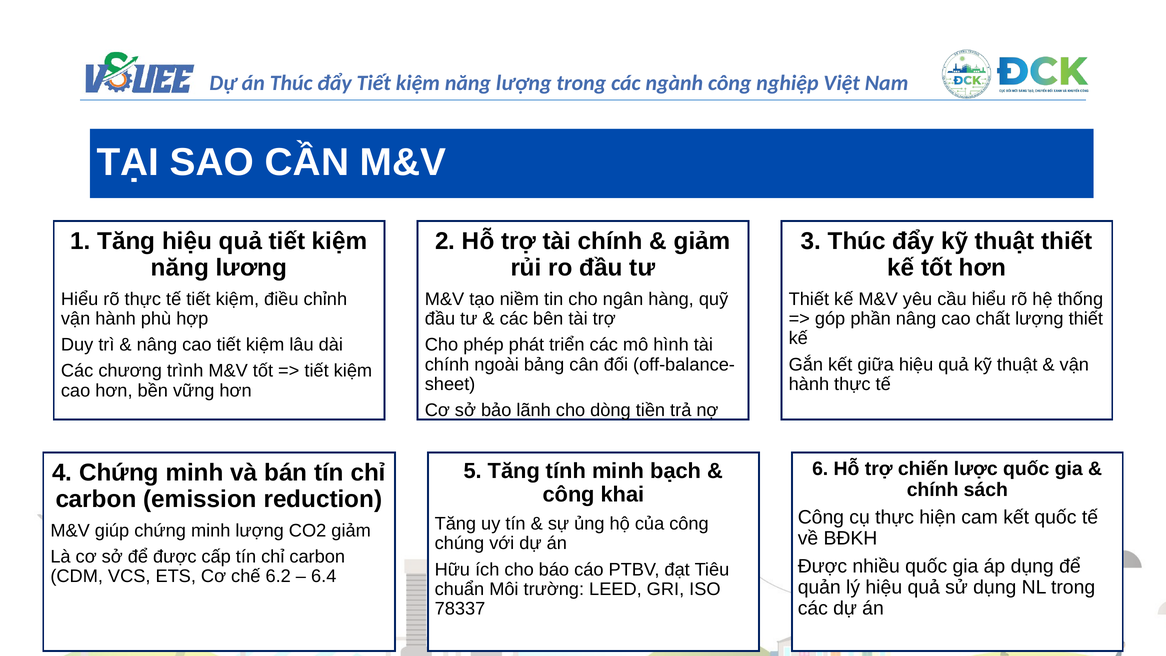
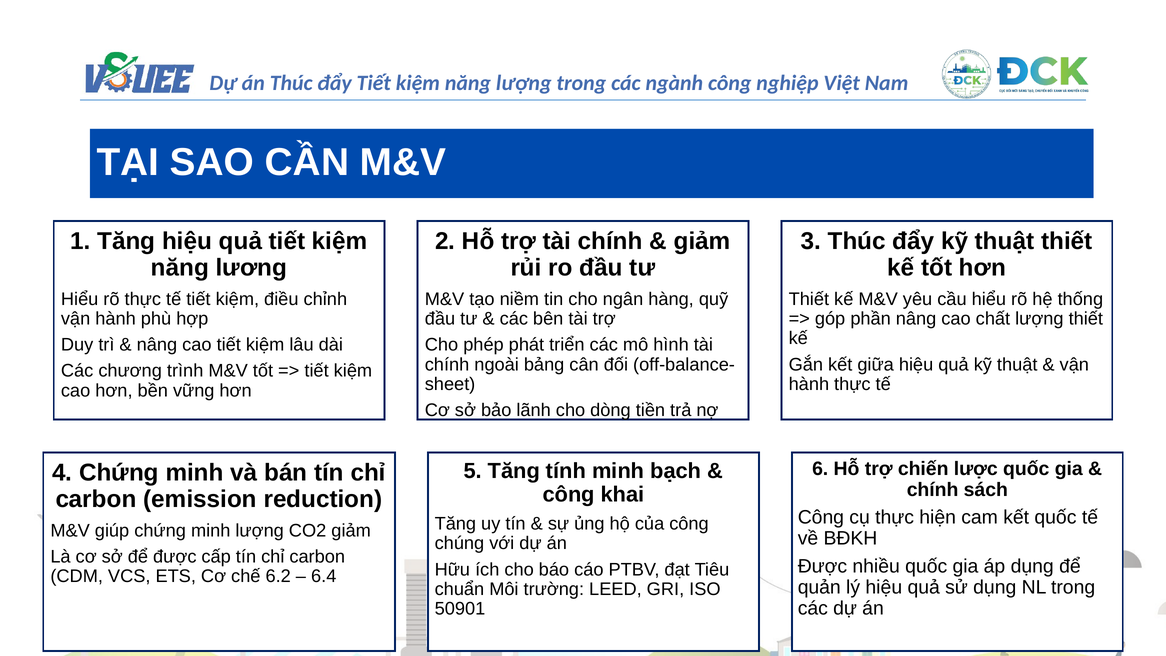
78337: 78337 -> 50901 (460, 609)
